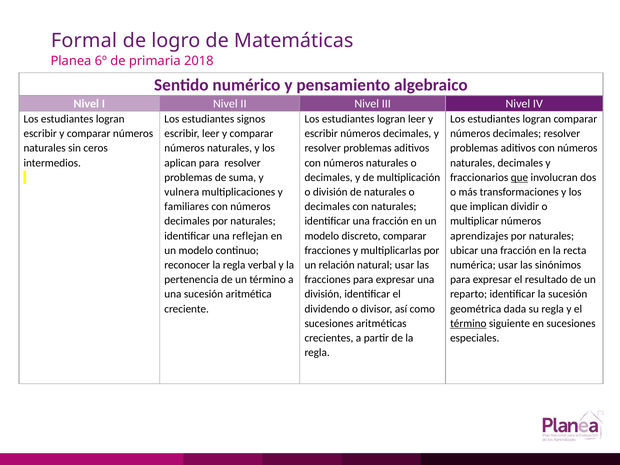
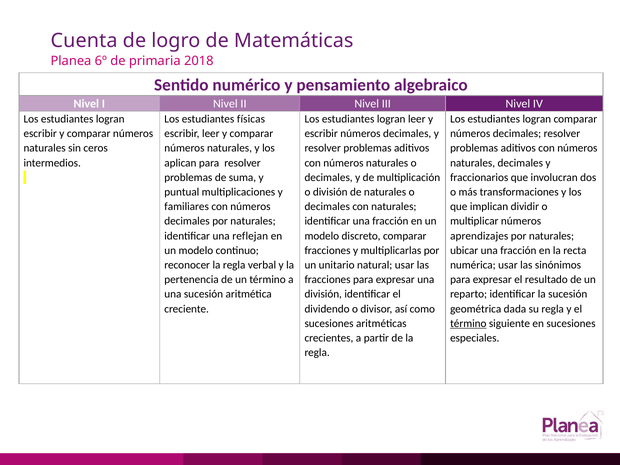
Formal: Formal -> Cuenta (84, 41)
signos: signos -> físicas (251, 119)
que underline: present -> none (519, 177)
vulnera: vulnera -> puntual (182, 192)
relación: relación -> unitario (337, 265)
